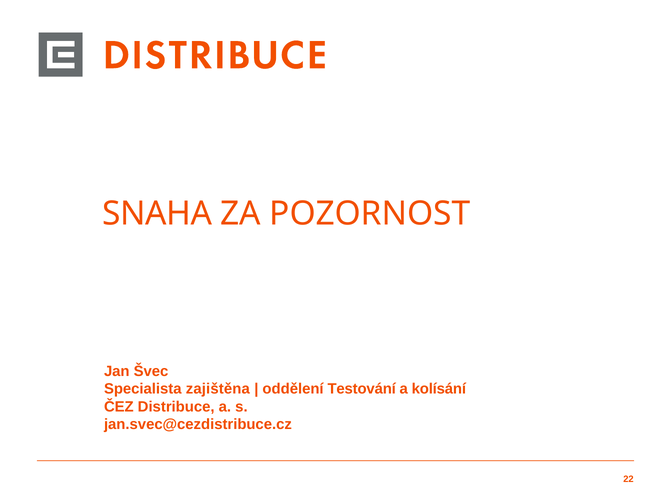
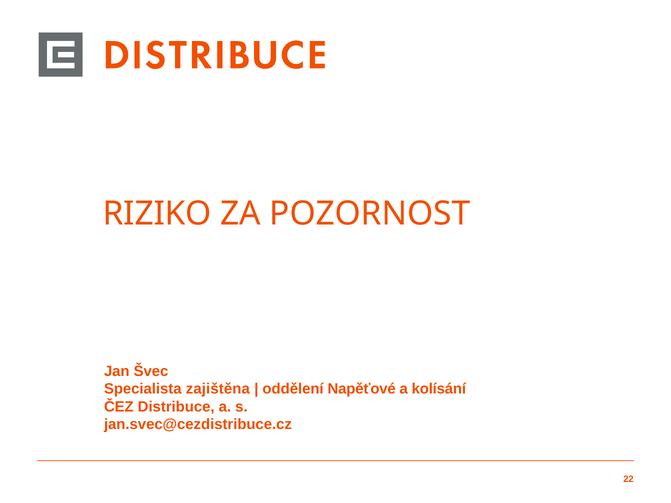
SNAHA: SNAHA -> RIZIKO (157, 214)
Testování: Testování -> Napěťové (362, 389)
